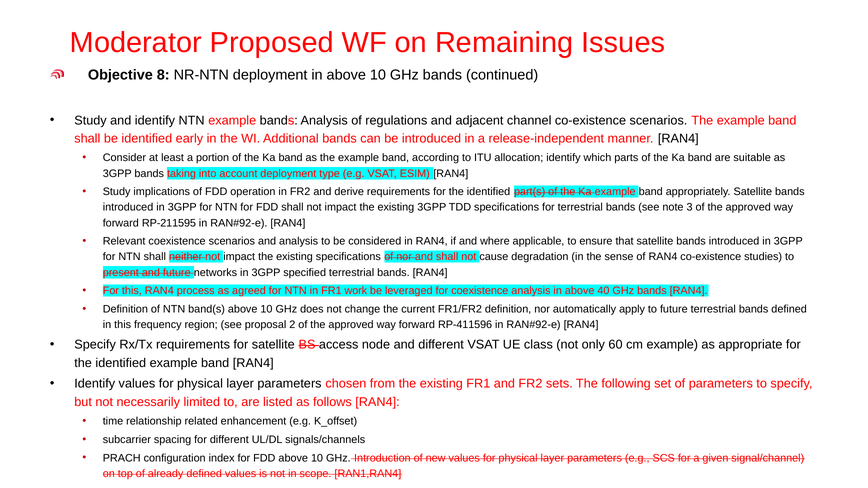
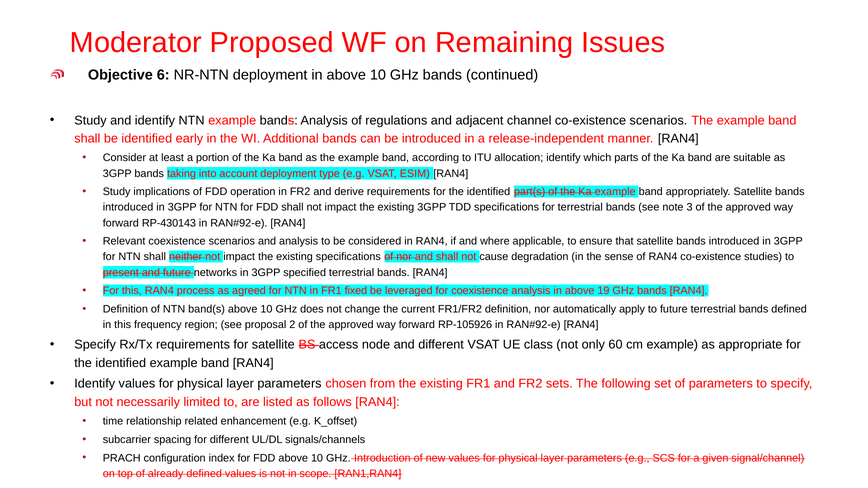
8: 8 -> 6 (163, 75)
RP-211595: RP-211595 -> RP-430143 (169, 223)
work: work -> fixed (356, 291)
40: 40 -> 19 (603, 291)
RP-411596: RP-411596 -> RP-105926 (465, 325)
